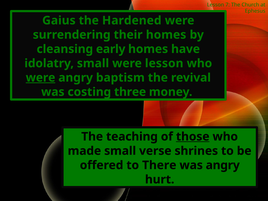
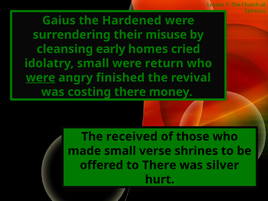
their homes: homes -> misuse (166, 35)
have: have -> cried (186, 49)
were lesson: lesson -> return (164, 63)
baptism: baptism -> finished (120, 78)
costing three: three -> there (130, 92)
teaching: teaching -> received (132, 137)
those underline: present -> none (193, 137)
was angry: angry -> silver (223, 165)
